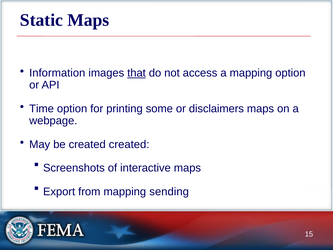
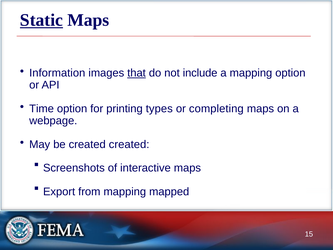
Static underline: none -> present (41, 20)
access: access -> include (200, 73)
some: some -> types (159, 109)
disclaimers: disclaimers -> completing (216, 109)
sending: sending -> mapped (169, 192)
